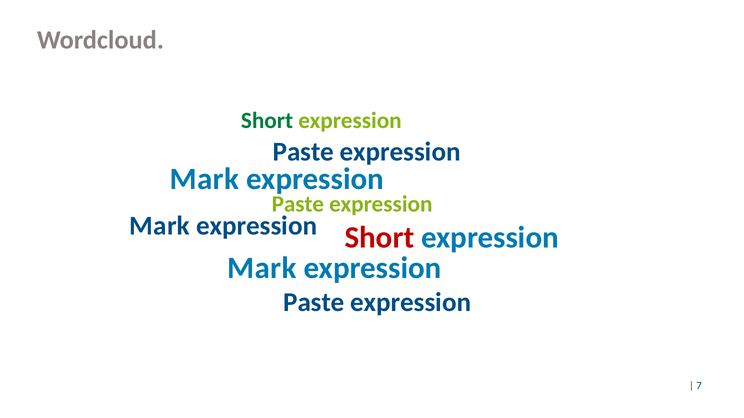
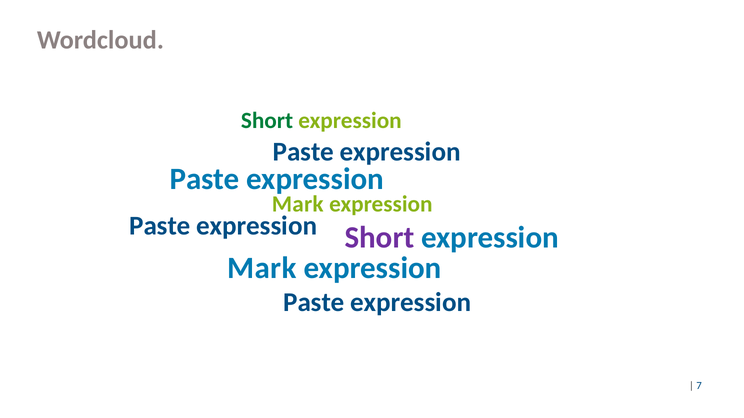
Mark: Mark -> Paste (205, 179)
Paste: Paste -> Mark (298, 204)
Mark: Mark -> Paste (160, 226)
Short colour: red -> purple (379, 238)
